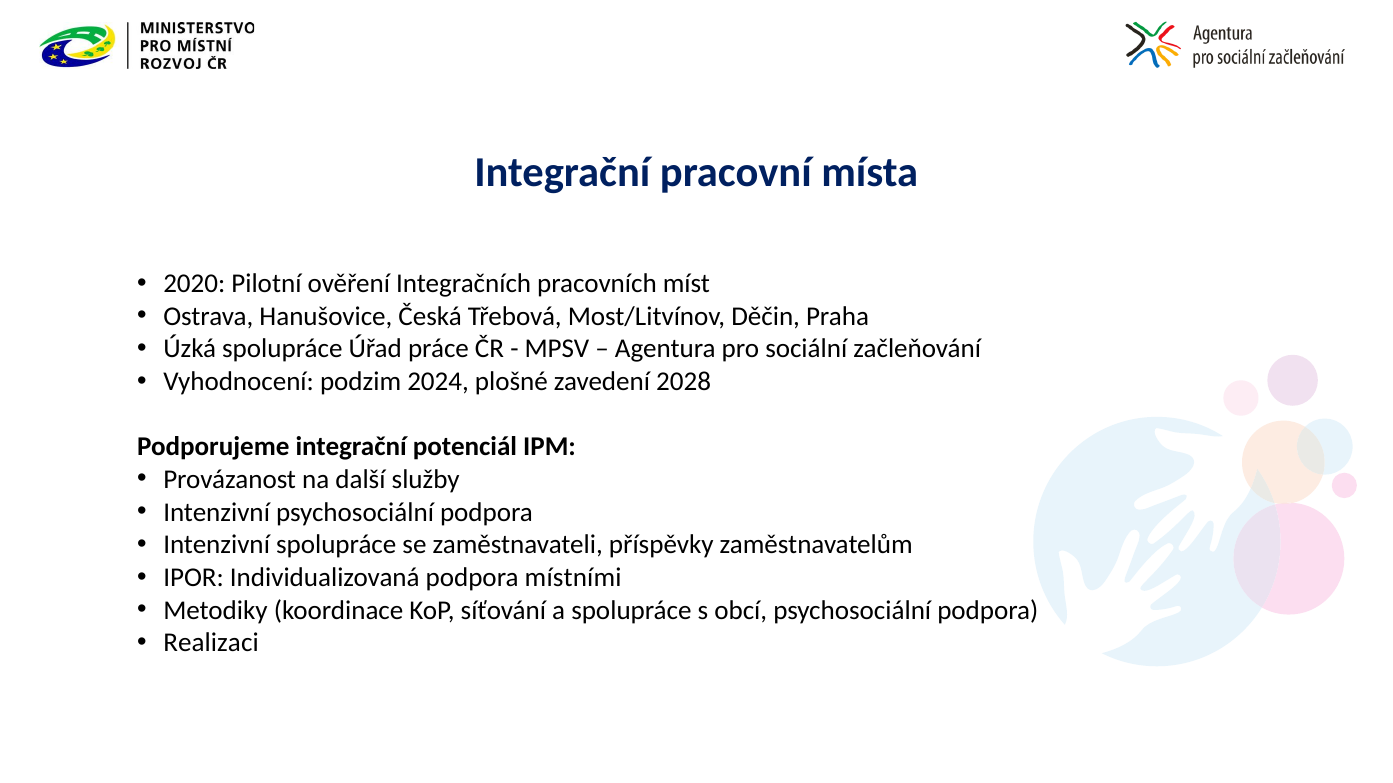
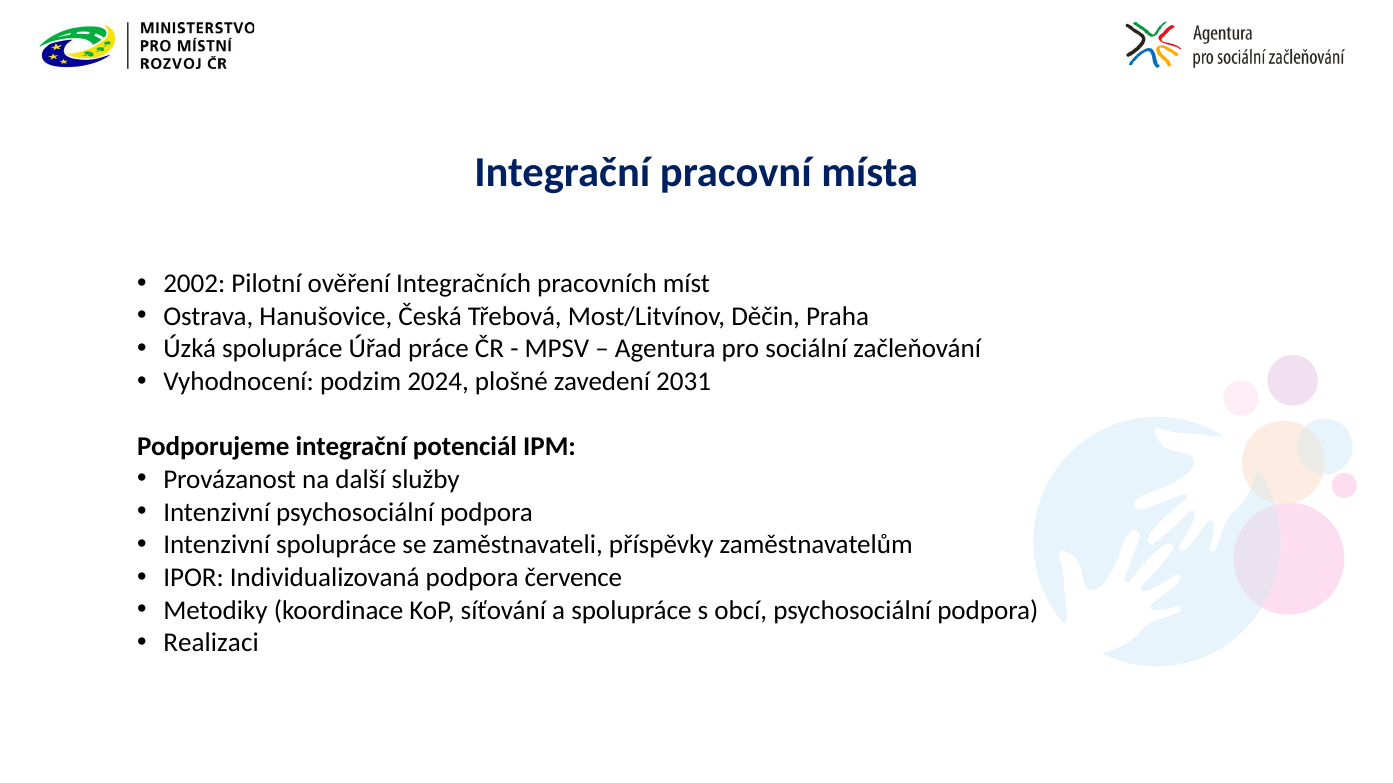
2020: 2020 -> 2002 (194, 284)
2028: 2028 -> 2031 (684, 382)
místními: místními -> července (573, 578)
